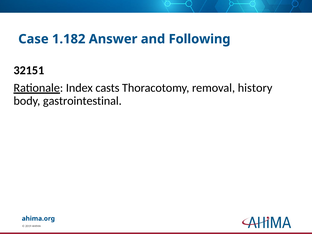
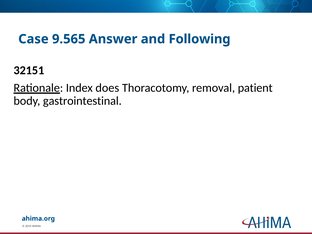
1.182: 1.182 -> 9.565 (69, 39)
casts: casts -> does (107, 88)
history: history -> patient (255, 88)
